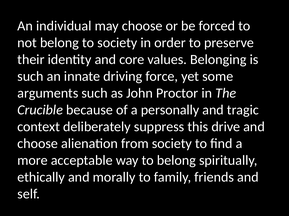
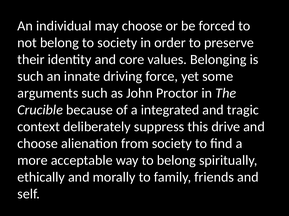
personally: personally -> integrated (170, 110)
